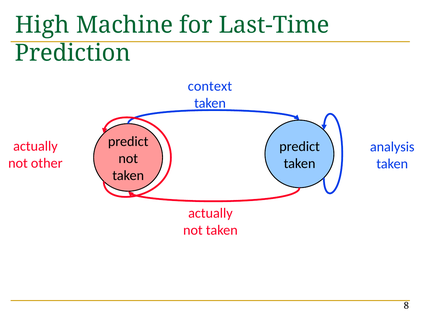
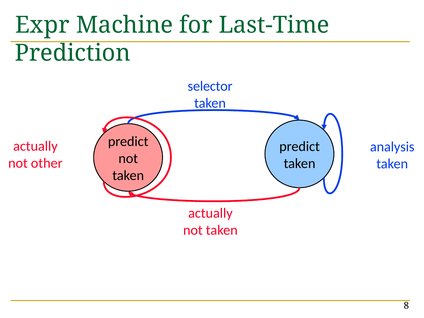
High: High -> Expr (42, 25)
context: context -> selector (210, 86)
